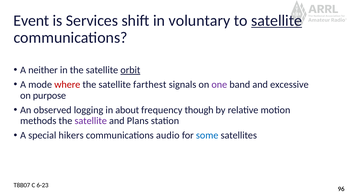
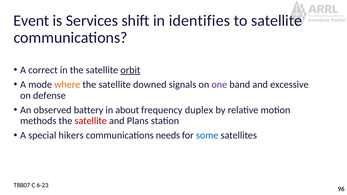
voluntary: voluntary -> identifies (199, 21)
satellite underline: present -> none (277, 21)
neither: neither -> correct (43, 70)
where colour: red -> orange (67, 85)
farthest: farthest -> downed (150, 85)
purpose: purpose -> defense (49, 96)
logging: logging -> battery (89, 110)
though: though -> duplex (199, 110)
satellite colour: purple -> red (91, 121)
audio: audio -> needs (168, 135)
